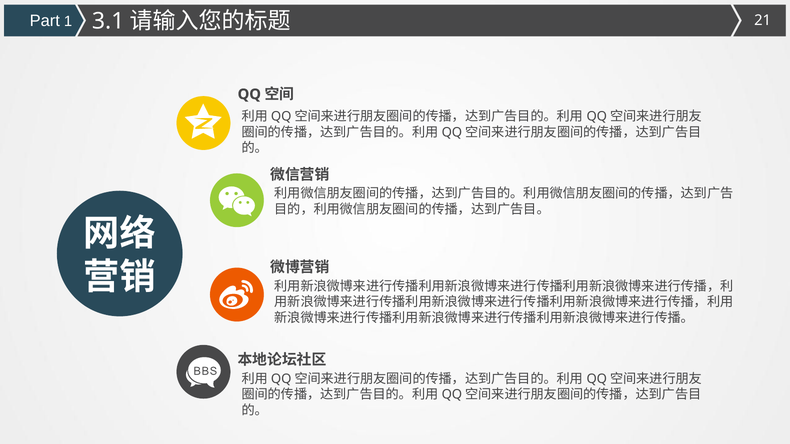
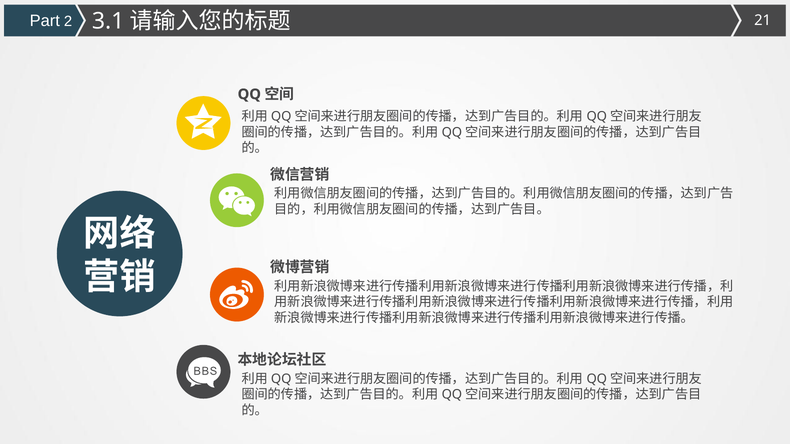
1: 1 -> 2 (68, 21)
